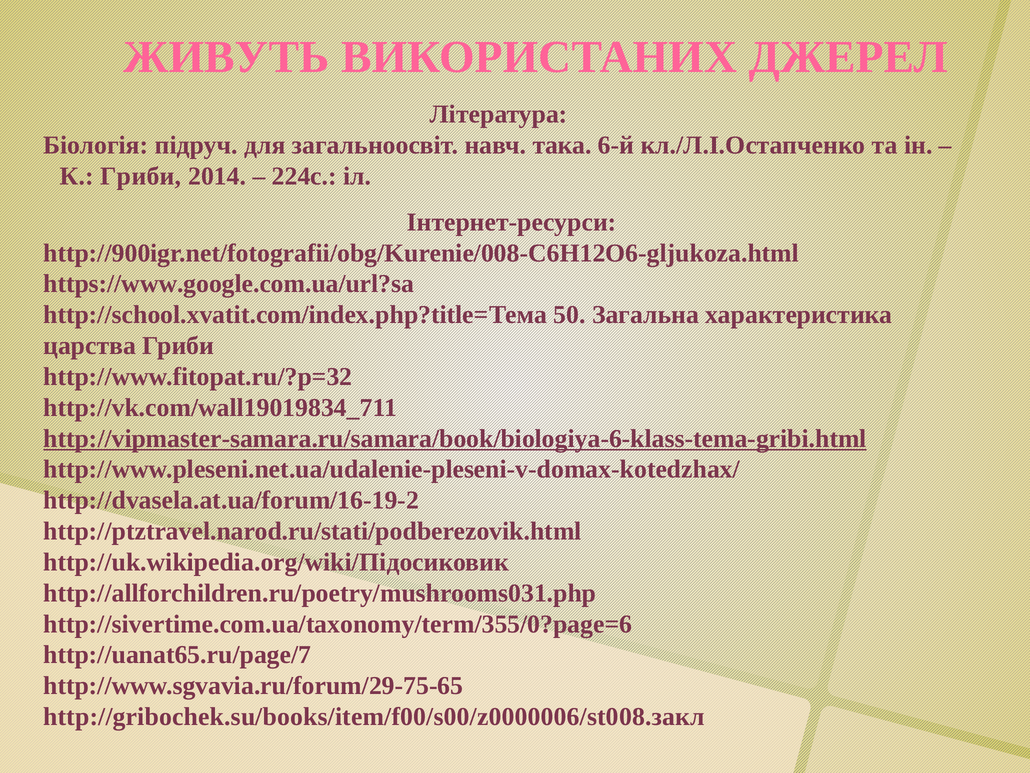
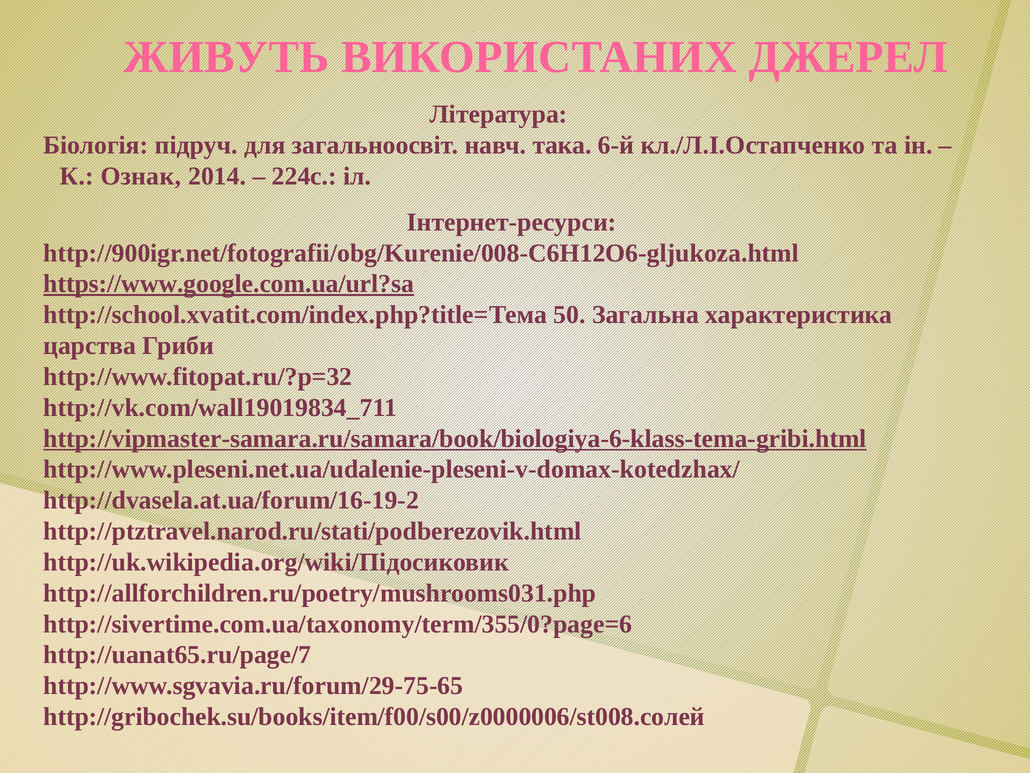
К Гриби: Гриби -> Ознак (141, 176)
https://www.google.com.ua/url?sa underline: none -> present (229, 284)
http://gribochek.su/books/item/f00/s00/z0000006/st008.закл: http://gribochek.su/books/item/f00/s00/z0000006/st008.закл -> http://gribochek.su/books/item/f00/s00/z0000006/st008.солей (374, 716)
